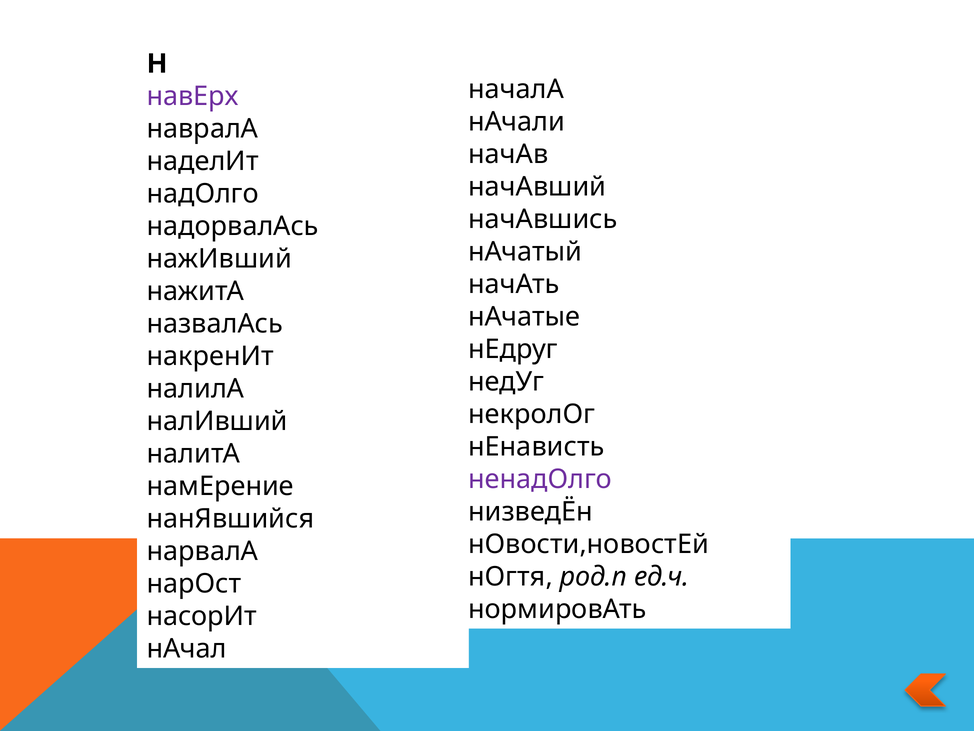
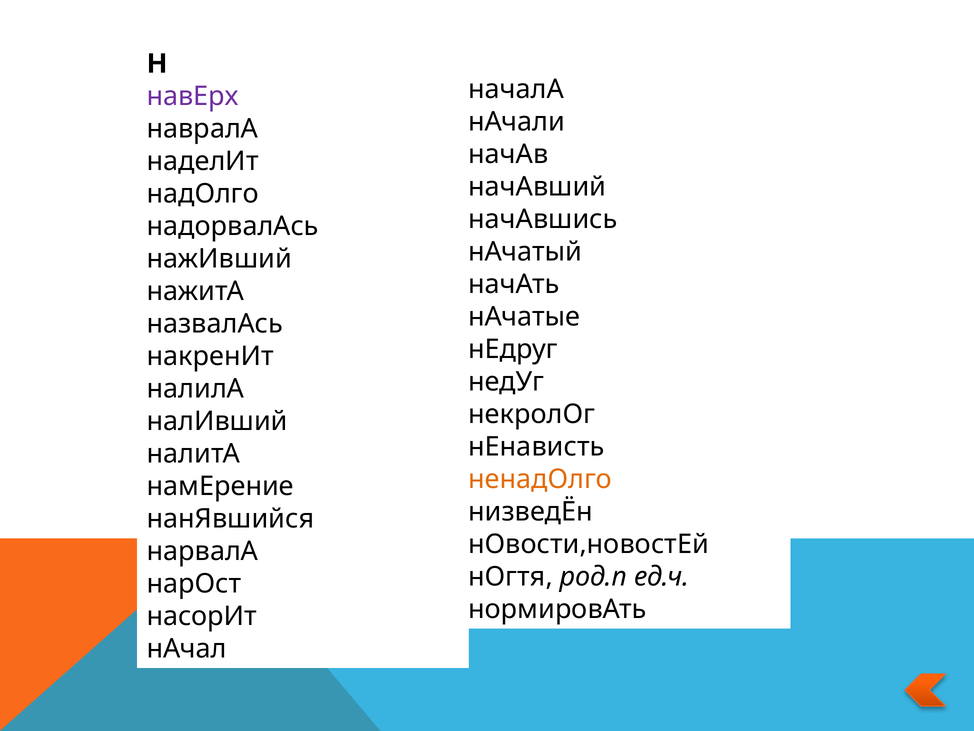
ненадОлго colour: purple -> orange (540, 479)
